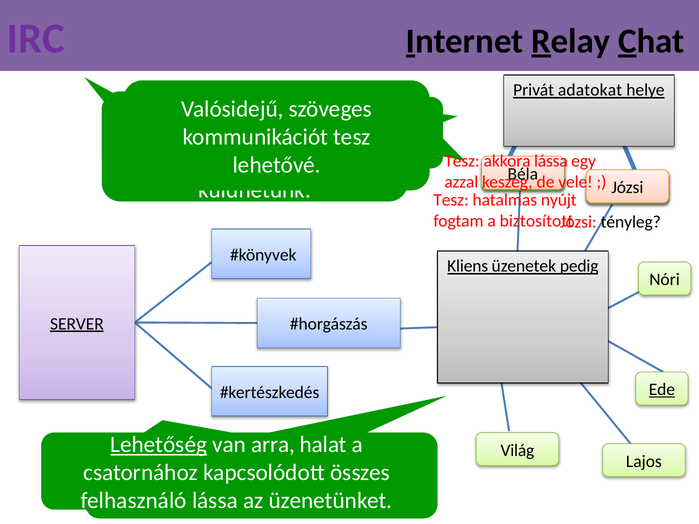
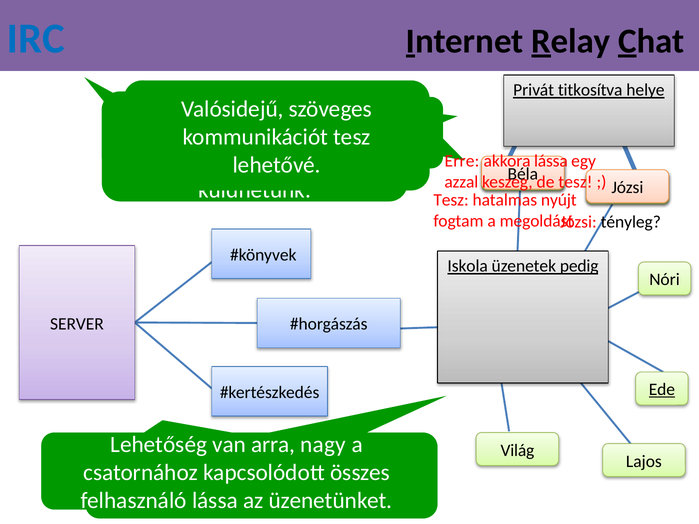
IRC colour: purple -> blue (36, 38)
adatokat: adatokat -> titkosítva (590, 90)
Tesz: Tesz -> Erre (462, 161)
de vele: vele -> tesz (575, 182)
biztosított: biztosított -> megoldást (536, 221)
Kliens: Kliens -> Iskola (468, 266)
SERVER underline: present -> none (77, 324)
Lehetőség underline: present -> none (159, 445)
halat: halat -> nagy (323, 445)
